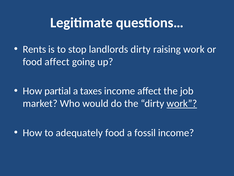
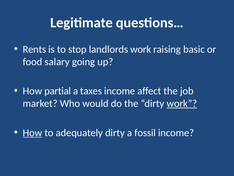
landlords dirty: dirty -> work (141, 49)
raising work: work -> basic (194, 49)
food affect: affect -> salary (57, 62)
How underline: none -> present (33, 132)
adequately food: food -> dirty (115, 132)
